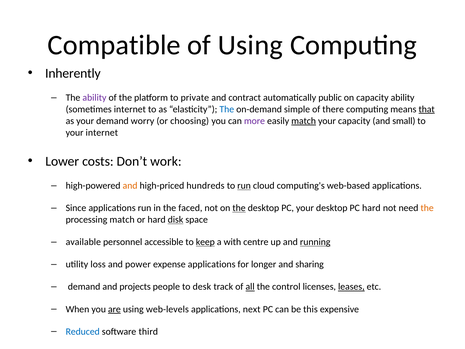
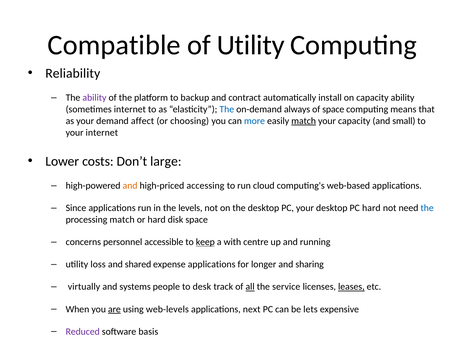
of Using: Using -> Utility (251, 45)
Inherently: Inherently -> Reliability (73, 73)
private: private -> backup (195, 98)
public: public -> install (330, 98)
simple: simple -> always (297, 109)
of there: there -> space (333, 109)
that underline: present -> none (427, 109)
worry: worry -> affect (143, 121)
more colour: purple -> blue (254, 121)
work: work -> large (166, 161)
hundreds: hundreds -> accessing (205, 186)
run underline: present -> none (244, 186)
faced: faced -> levels (190, 208)
the underline: present -> none (239, 208)
the colour: orange -> blue (427, 208)
disk underline: present -> none (176, 220)
available: available -> concerns (83, 242)
running underline: present -> none (315, 242)
power: power -> shared (138, 264)
demand: demand -> virtually (84, 287)
projects: projects -> systems (135, 287)
control: control -> service (286, 287)
this: this -> lets (310, 309)
Reduced colour: blue -> purple (83, 331)
third: third -> basis (148, 331)
